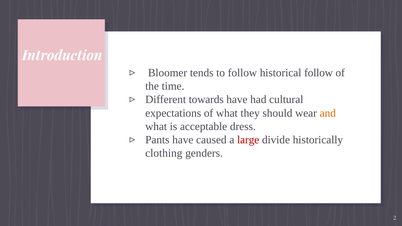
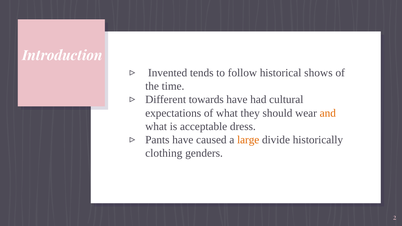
Bloomer: Bloomer -> Invented (168, 73)
historical follow: follow -> shows (318, 73)
large colour: red -> orange (248, 140)
